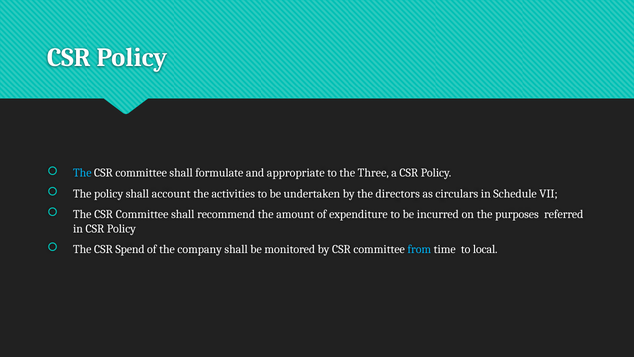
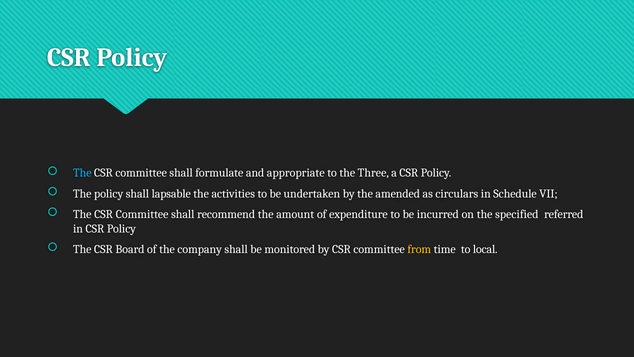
account: account -> lapsable (171, 193)
directors: directors -> amended (398, 193)
purposes: purposes -> specified (517, 214)
Spend: Spend -> Board (130, 249)
from colour: light blue -> yellow (419, 249)
